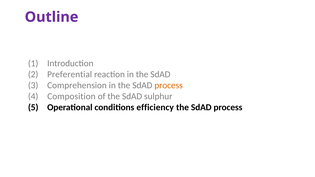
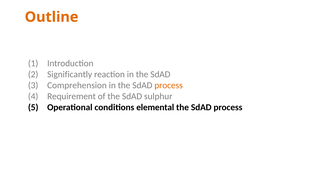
Outline colour: purple -> orange (52, 17)
Preferential: Preferential -> Significantly (70, 74)
Composition: Composition -> Requirement (71, 96)
efficiency: efficiency -> elemental (155, 107)
